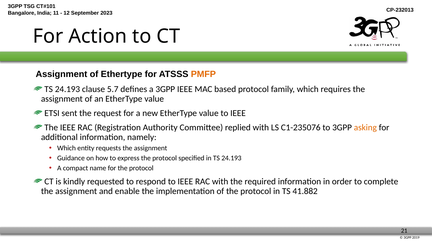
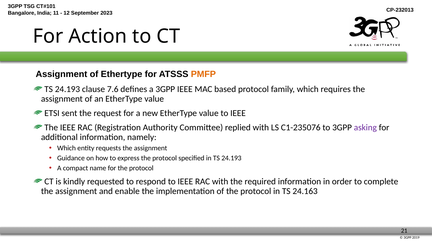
5.7: 5.7 -> 7.6 (113, 89)
asking colour: orange -> purple (365, 127)
41.882: 41.882 -> 24.163 (305, 191)
